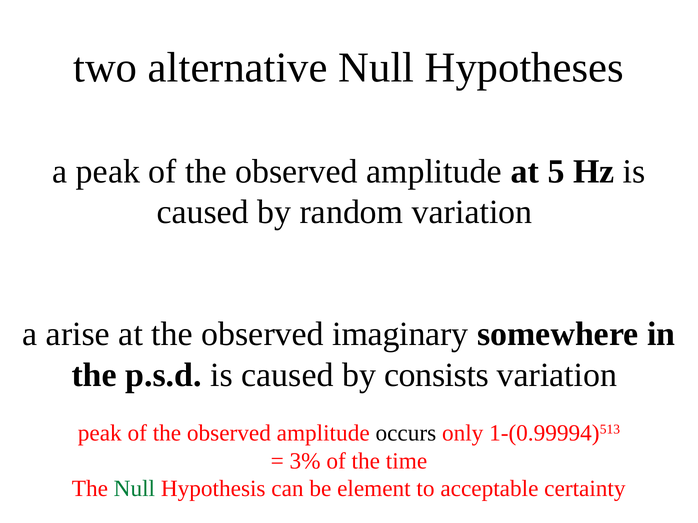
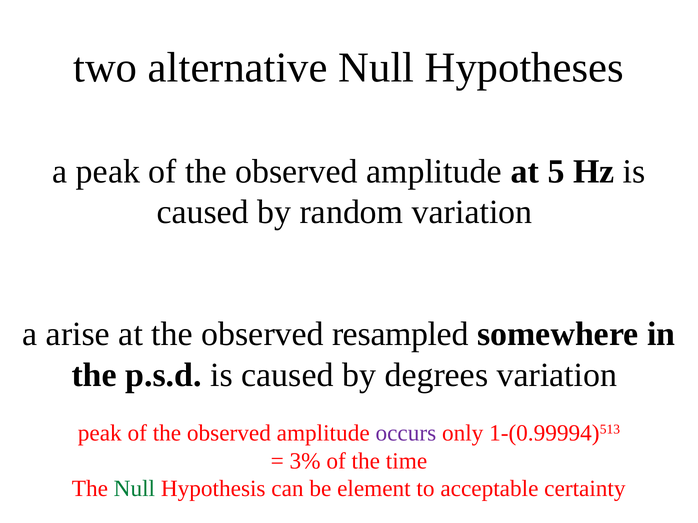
imaginary: imaginary -> resampled (400, 334)
consists: consists -> degrees (436, 375)
occurs colour: black -> purple (406, 433)
